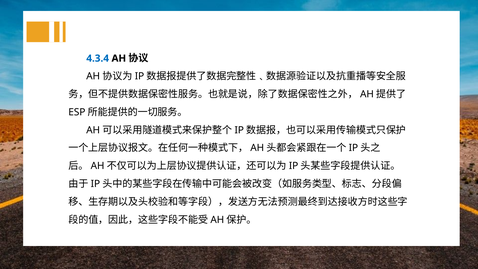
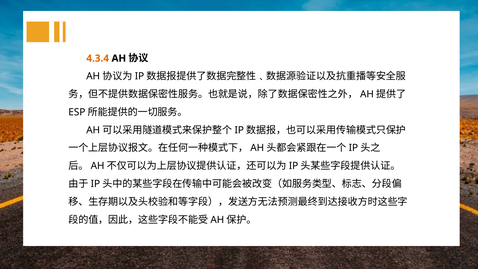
4.3.4 colour: blue -> orange (98, 58)
